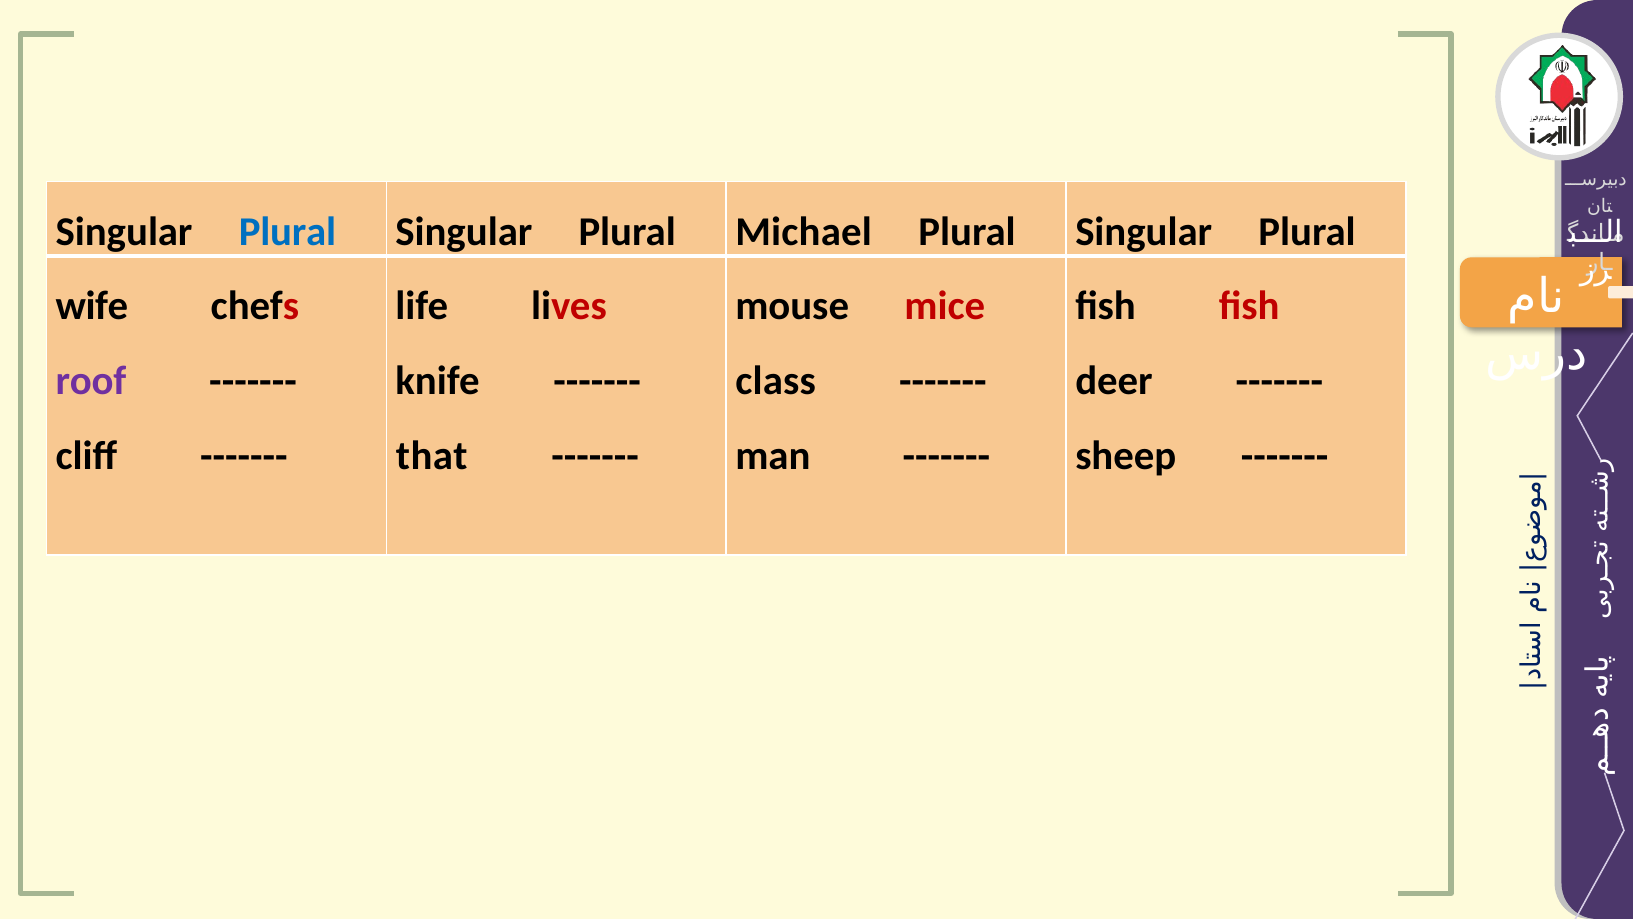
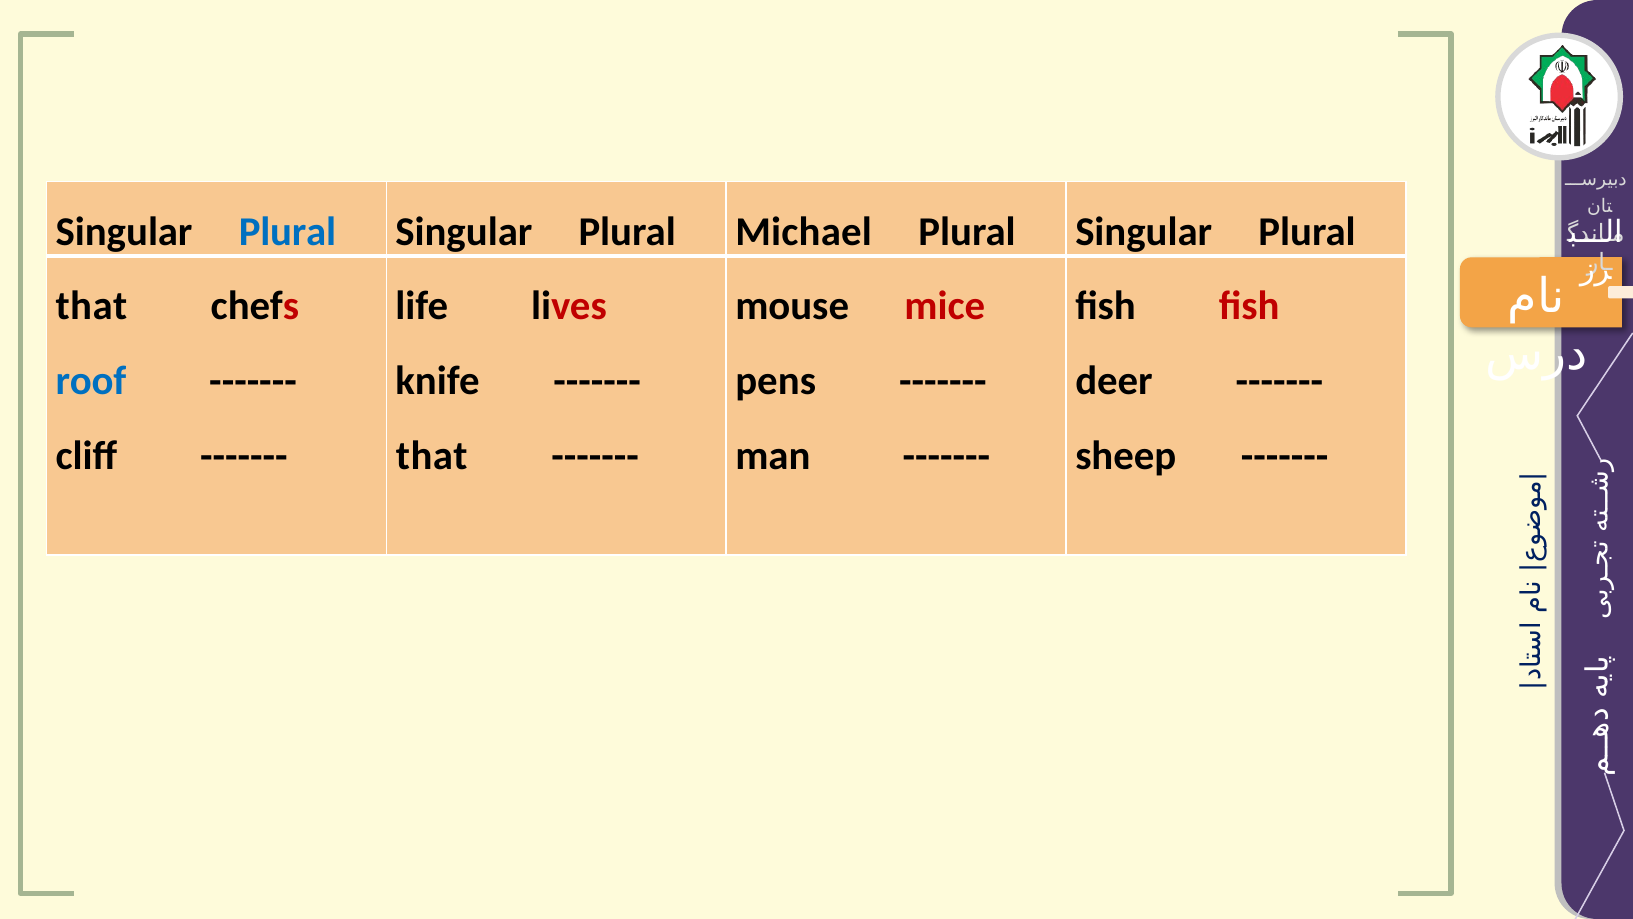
wife: wife -> that (91, 306)
roof colour: purple -> blue (91, 381)
class: class -> pens (776, 381)
